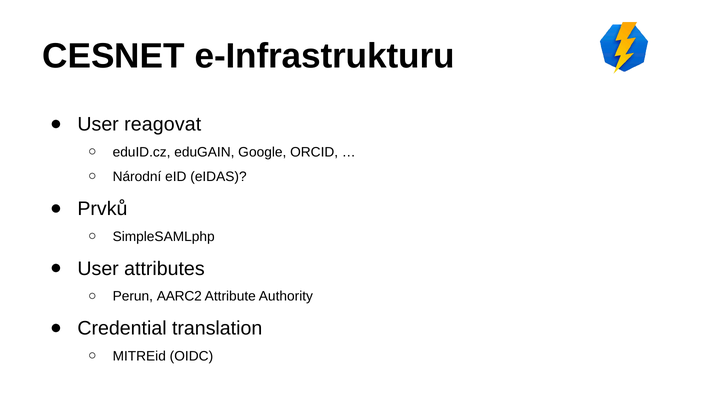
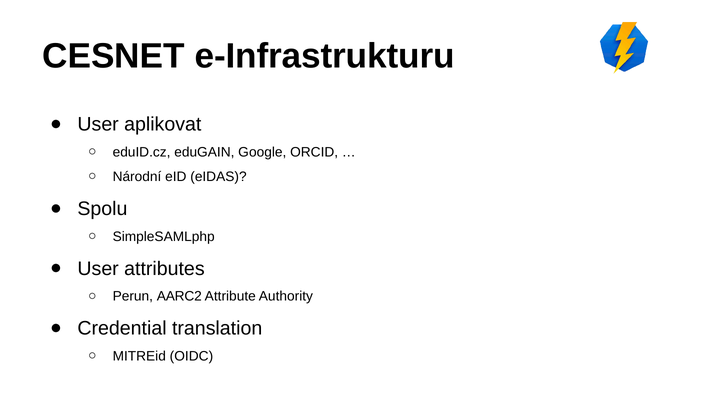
reagovat: reagovat -> aplikovat (163, 124)
Prvků: Prvků -> Spolu (102, 209)
